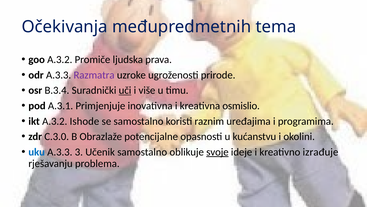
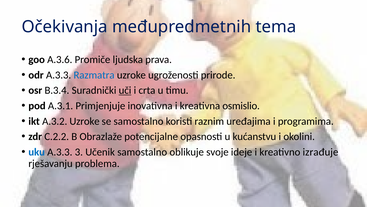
goo A.3.2: A.3.2 -> A.3.6 (60, 59)
Razmatra colour: purple -> blue (94, 75)
više: više -> crta (147, 90)
A.3.2 Ishode: Ishode -> Uzroke (85, 121)
C.3.0: C.3.0 -> C.2.2 (57, 136)
svoje underline: present -> none (217, 152)
